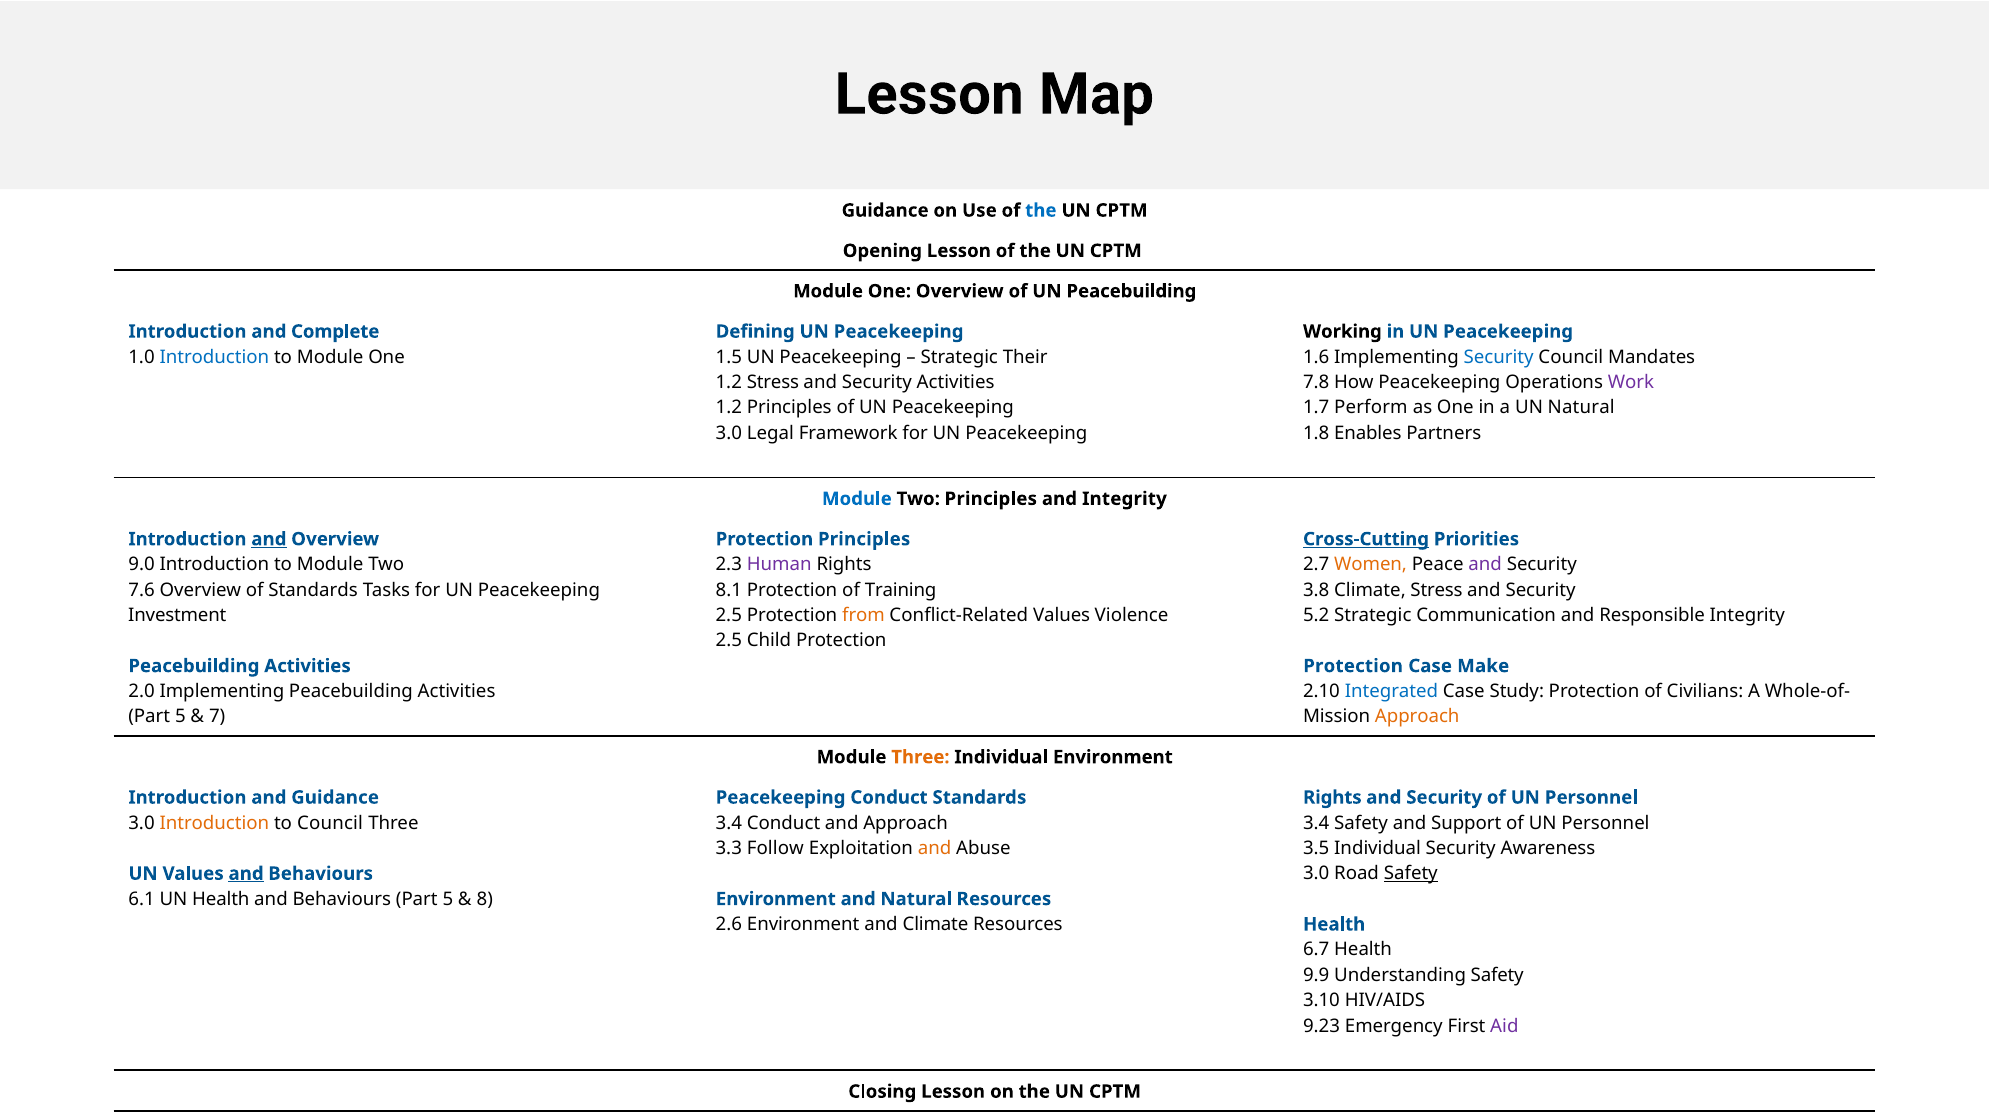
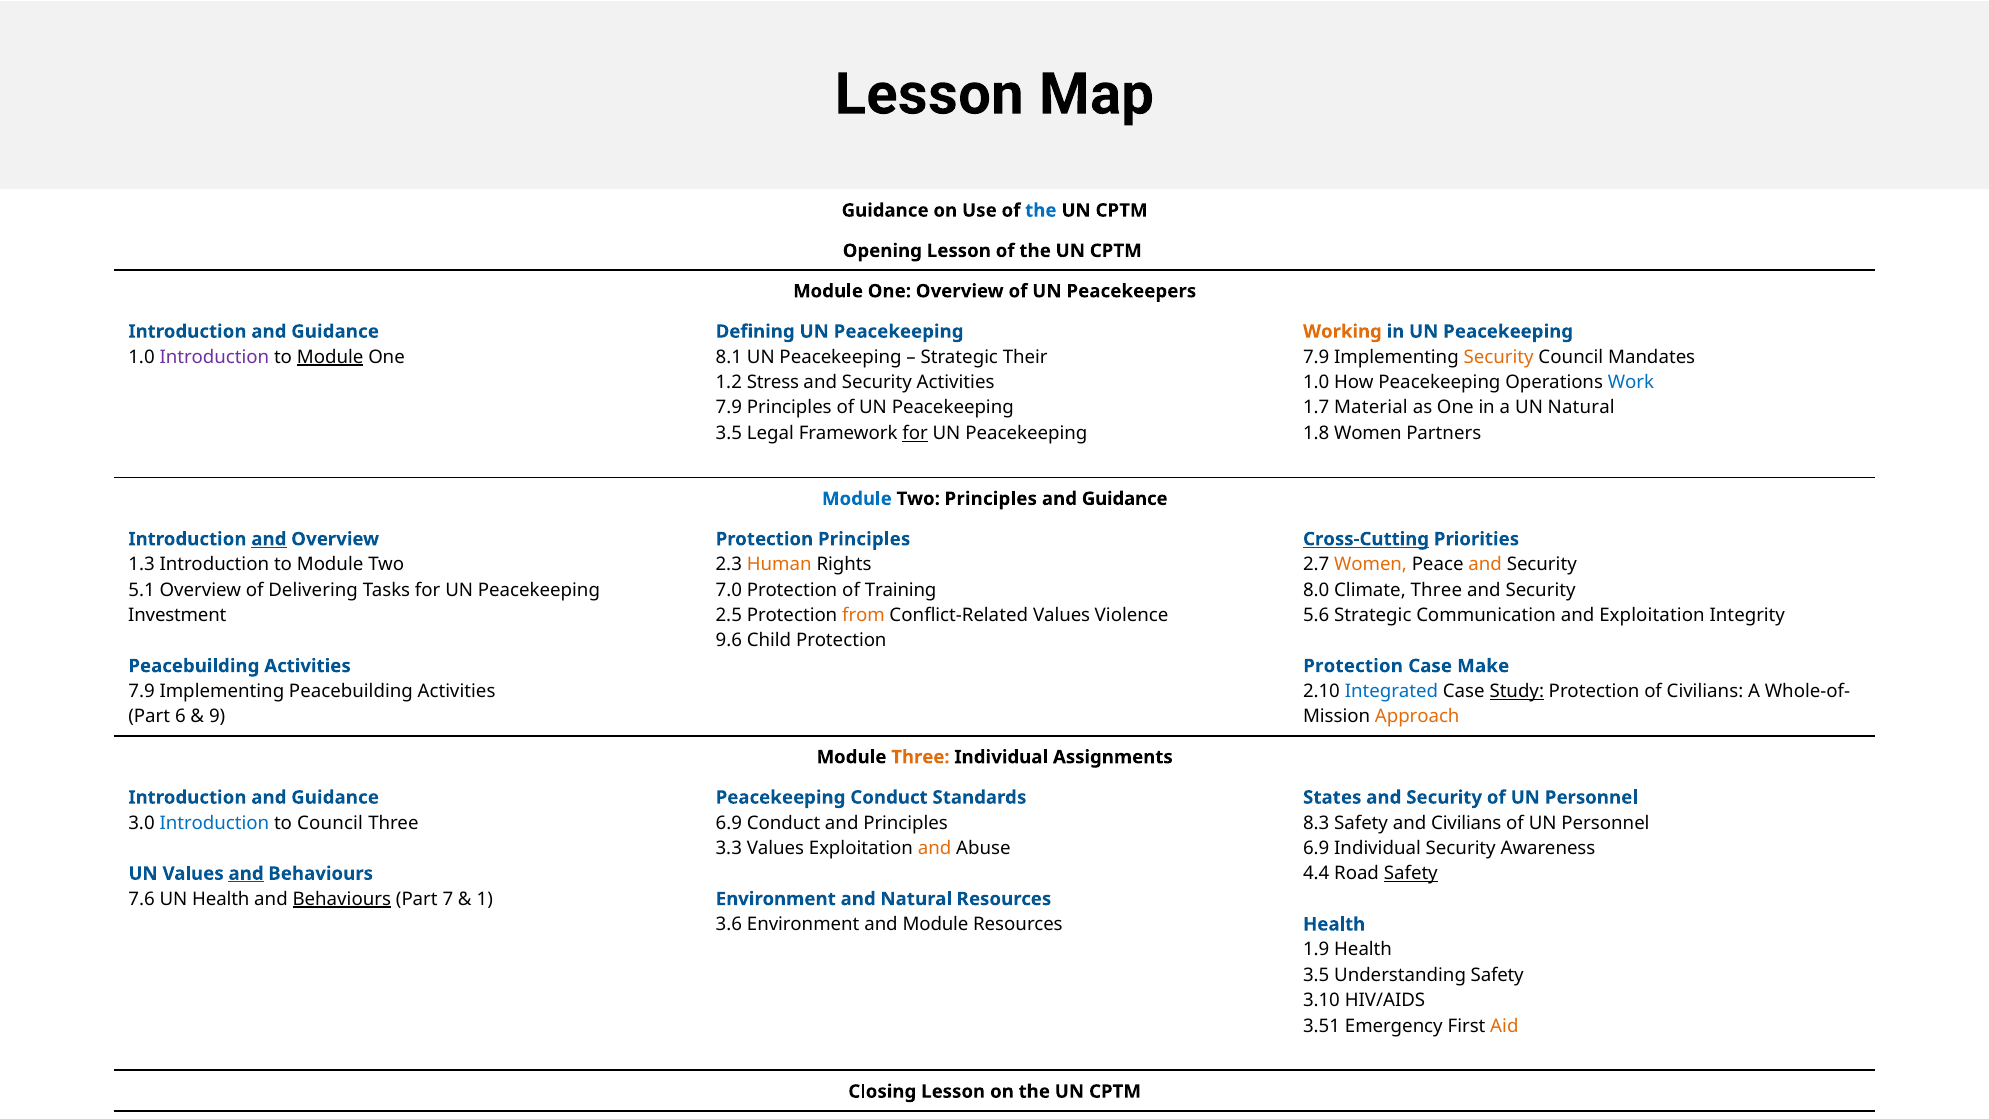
UN Peacebuilding: Peacebuilding -> Peacekeepers (1131, 291)
Complete: Complete -> Guidance (335, 331)
Working colour: black -> orange (1342, 331)
Introduction colour: blue -> purple (214, 357)
Module underline: none -> present (330, 357)
1.5: 1.5 -> 8.1 (729, 357)
1.6: 1.6 -> 7.9 (1316, 357)
Security colour: blue -> orange (1499, 357)
7.8: 7.8 -> 1.0 (1316, 382)
Work colour: purple -> blue (1631, 382)
1.2: 1.2 -> 7.9 (729, 408)
Perform: Perform -> Material (1371, 408)
3.0: 3.0 -> 3.5 (729, 433)
for underline: none -> present (915, 433)
1.8 Enables: Enables -> Women (1368, 433)
Integrity: Integrity -> Guidance (1125, 499)
9.0: 9.0 -> 1.3 (142, 564)
Human colour: purple -> orange (779, 564)
and colour: purple -> orange (1485, 564)
7.6: 7.6 -> 5.1 (142, 590)
of Standards: Standards -> Delivering (313, 590)
8.1: 8.1 -> 7.0 (729, 590)
3.8: 3.8 -> 8.0 (1316, 590)
Climate Stress: Stress -> Three (1436, 590)
5.2: 5.2 -> 5.6 (1316, 615)
and Responsible: Responsible -> Exploitation (1652, 615)
2.5: 2.5 -> 9.6 (729, 641)
2.0: 2.0 -> 7.9 (142, 691)
Study underline: none -> present (1517, 691)
5: 5 -> 6 (180, 717)
7: 7 -> 9 (217, 717)
Individual Environment: Environment -> Assignments (1113, 757)
Rights: Rights -> States (1332, 797)
Introduction colour: orange -> blue (214, 823)
3.4: 3.4 -> 6.9 (729, 823)
and Approach: Approach -> Principles (906, 823)
3.4: 3.4 -> 8.3 (1316, 823)
and Support: Support -> Civilians (1466, 823)
3.3 Follow: Follow -> Values (775, 848)
3.5: 3.5 -> 6.9 (1316, 848)
3.0: 3.0 -> 4.4 (1316, 873)
6.1: 6.1 -> 7.6 (142, 899)
Behaviours underline: none -> present (342, 899)
5: 5 -> 7 (448, 899)
8: 8 -> 1 (485, 899)
2.6: 2.6 -> 3.6 (729, 924)
and Climate: Climate -> Module (935, 924)
6.7: 6.7 -> 1.9 (1316, 950)
9.9: 9.9 -> 3.5 (1316, 975)
9.23: 9.23 -> 3.51 (1321, 1026)
Aid colour: purple -> orange (1504, 1026)
